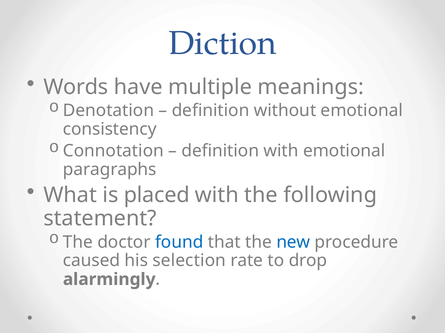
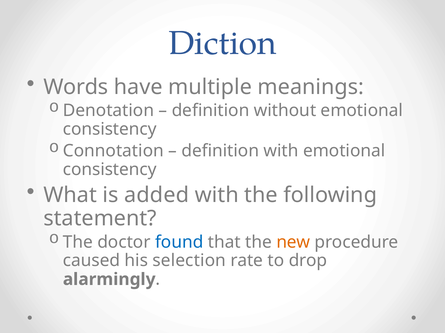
paragraphs: paragraphs -> consistency (110, 170)
placed: placed -> added (157, 196)
new colour: blue -> orange (293, 243)
